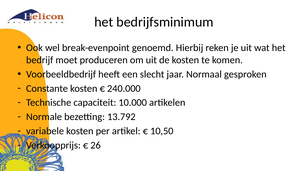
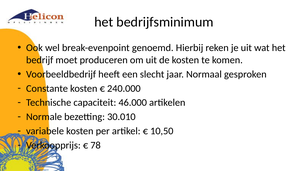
10.000: 10.000 -> 46.000 (133, 103)
13.792: 13.792 -> 30.010 (121, 117)
26: 26 -> 78 (96, 146)
